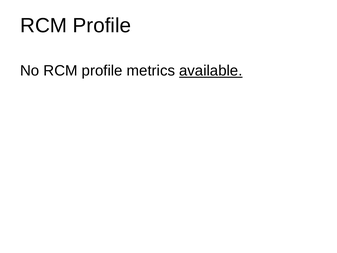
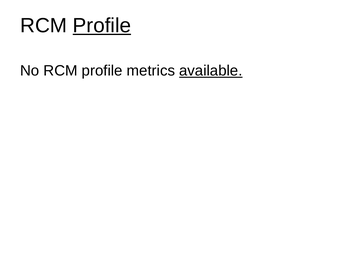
Profile underline: none -> present (102, 26)
